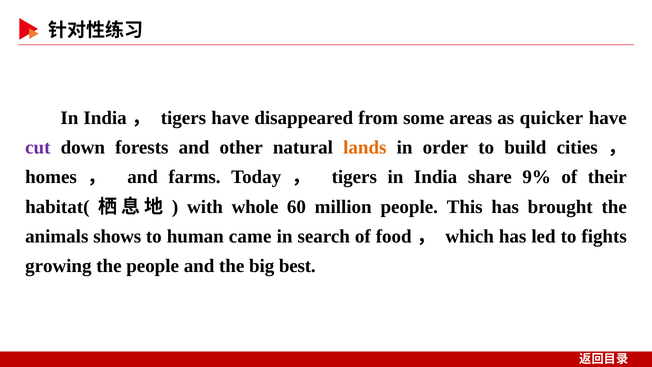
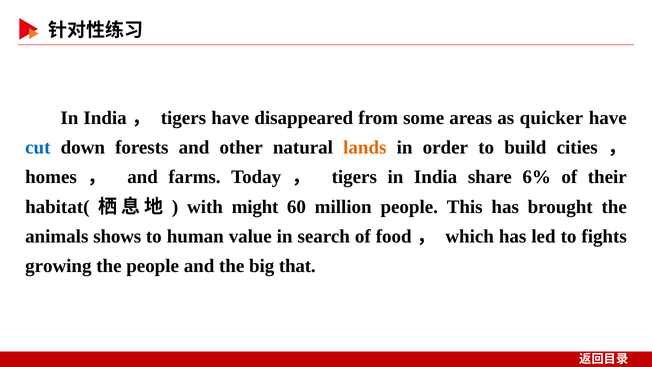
cut colour: purple -> blue (38, 147)
9%: 9% -> 6% (537, 177)
whole: whole -> might (255, 207)
came: came -> value (250, 236)
best: best -> that (297, 266)
